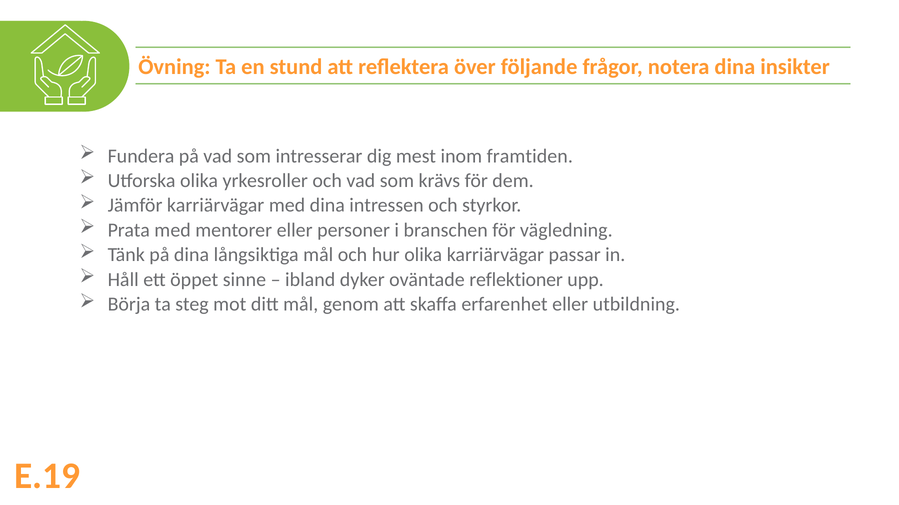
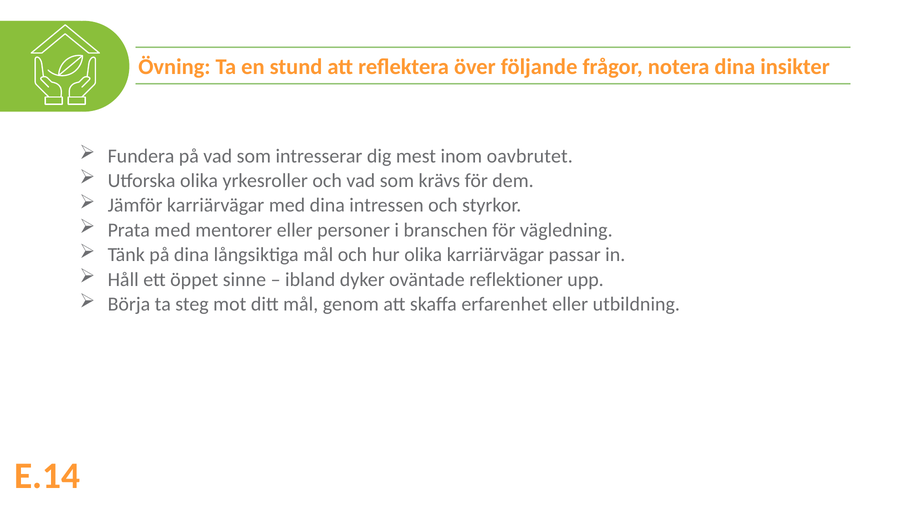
framtiden: framtiden -> oavbrutet (530, 156)
E.19: E.19 -> E.14 (47, 476)
